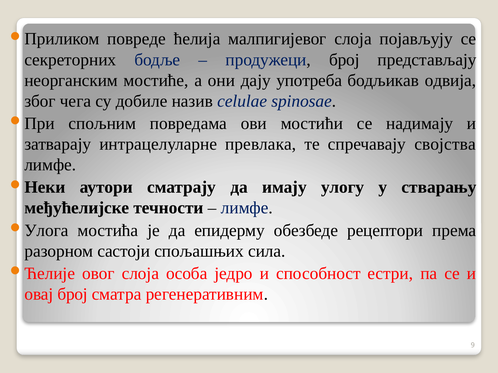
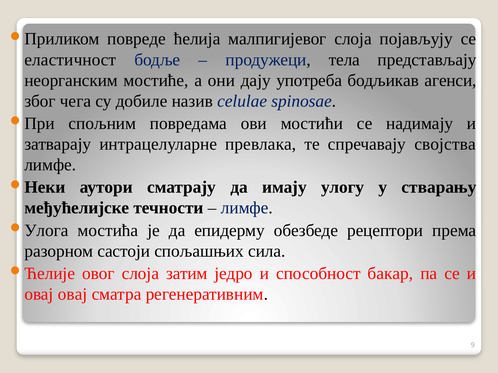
секреторних: секреторних -> еластичност (70, 60)
продужеци број: број -> тела (344, 60)
одвија: одвија -> агенси (451, 80)
особа: особа -> затим (187, 274)
естри: естри -> бакар (390, 274)
овај број: број -> овај (72, 295)
